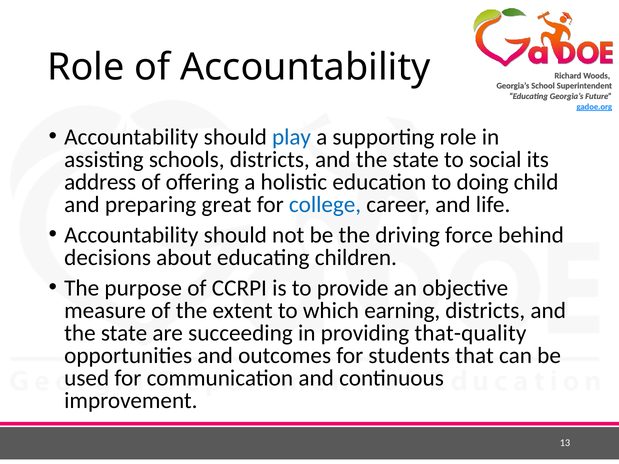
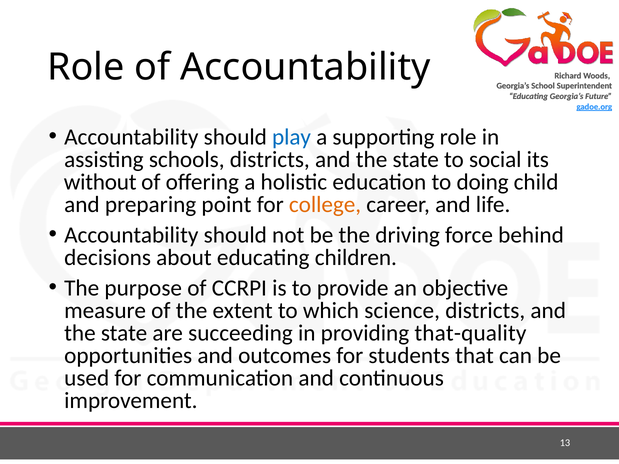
address: address -> without (100, 182)
great: great -> point (226, 205)
college colour: blue -> orange (325, 205)
earning: earning -> science (402, 311)
